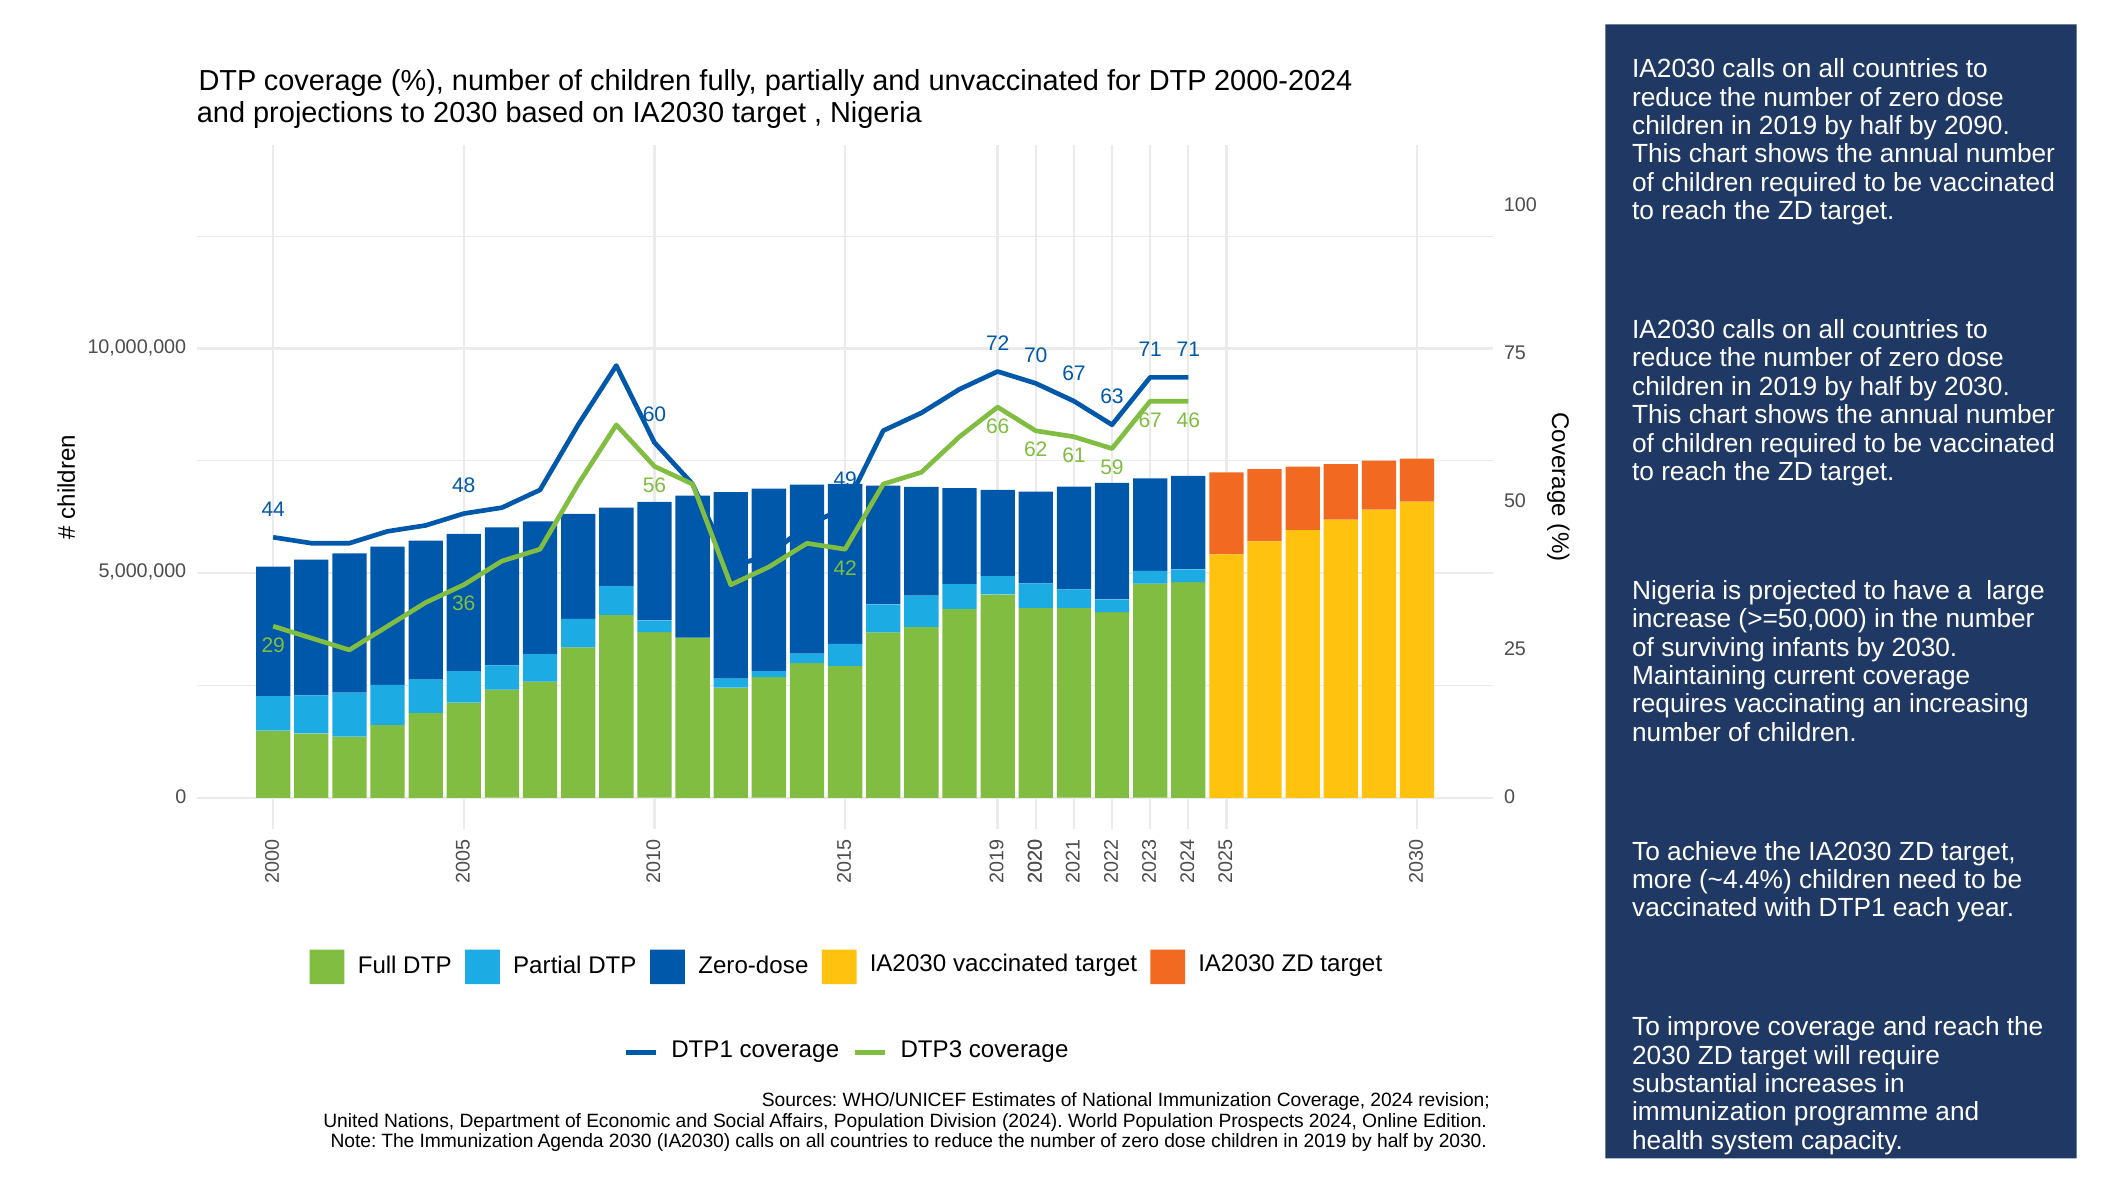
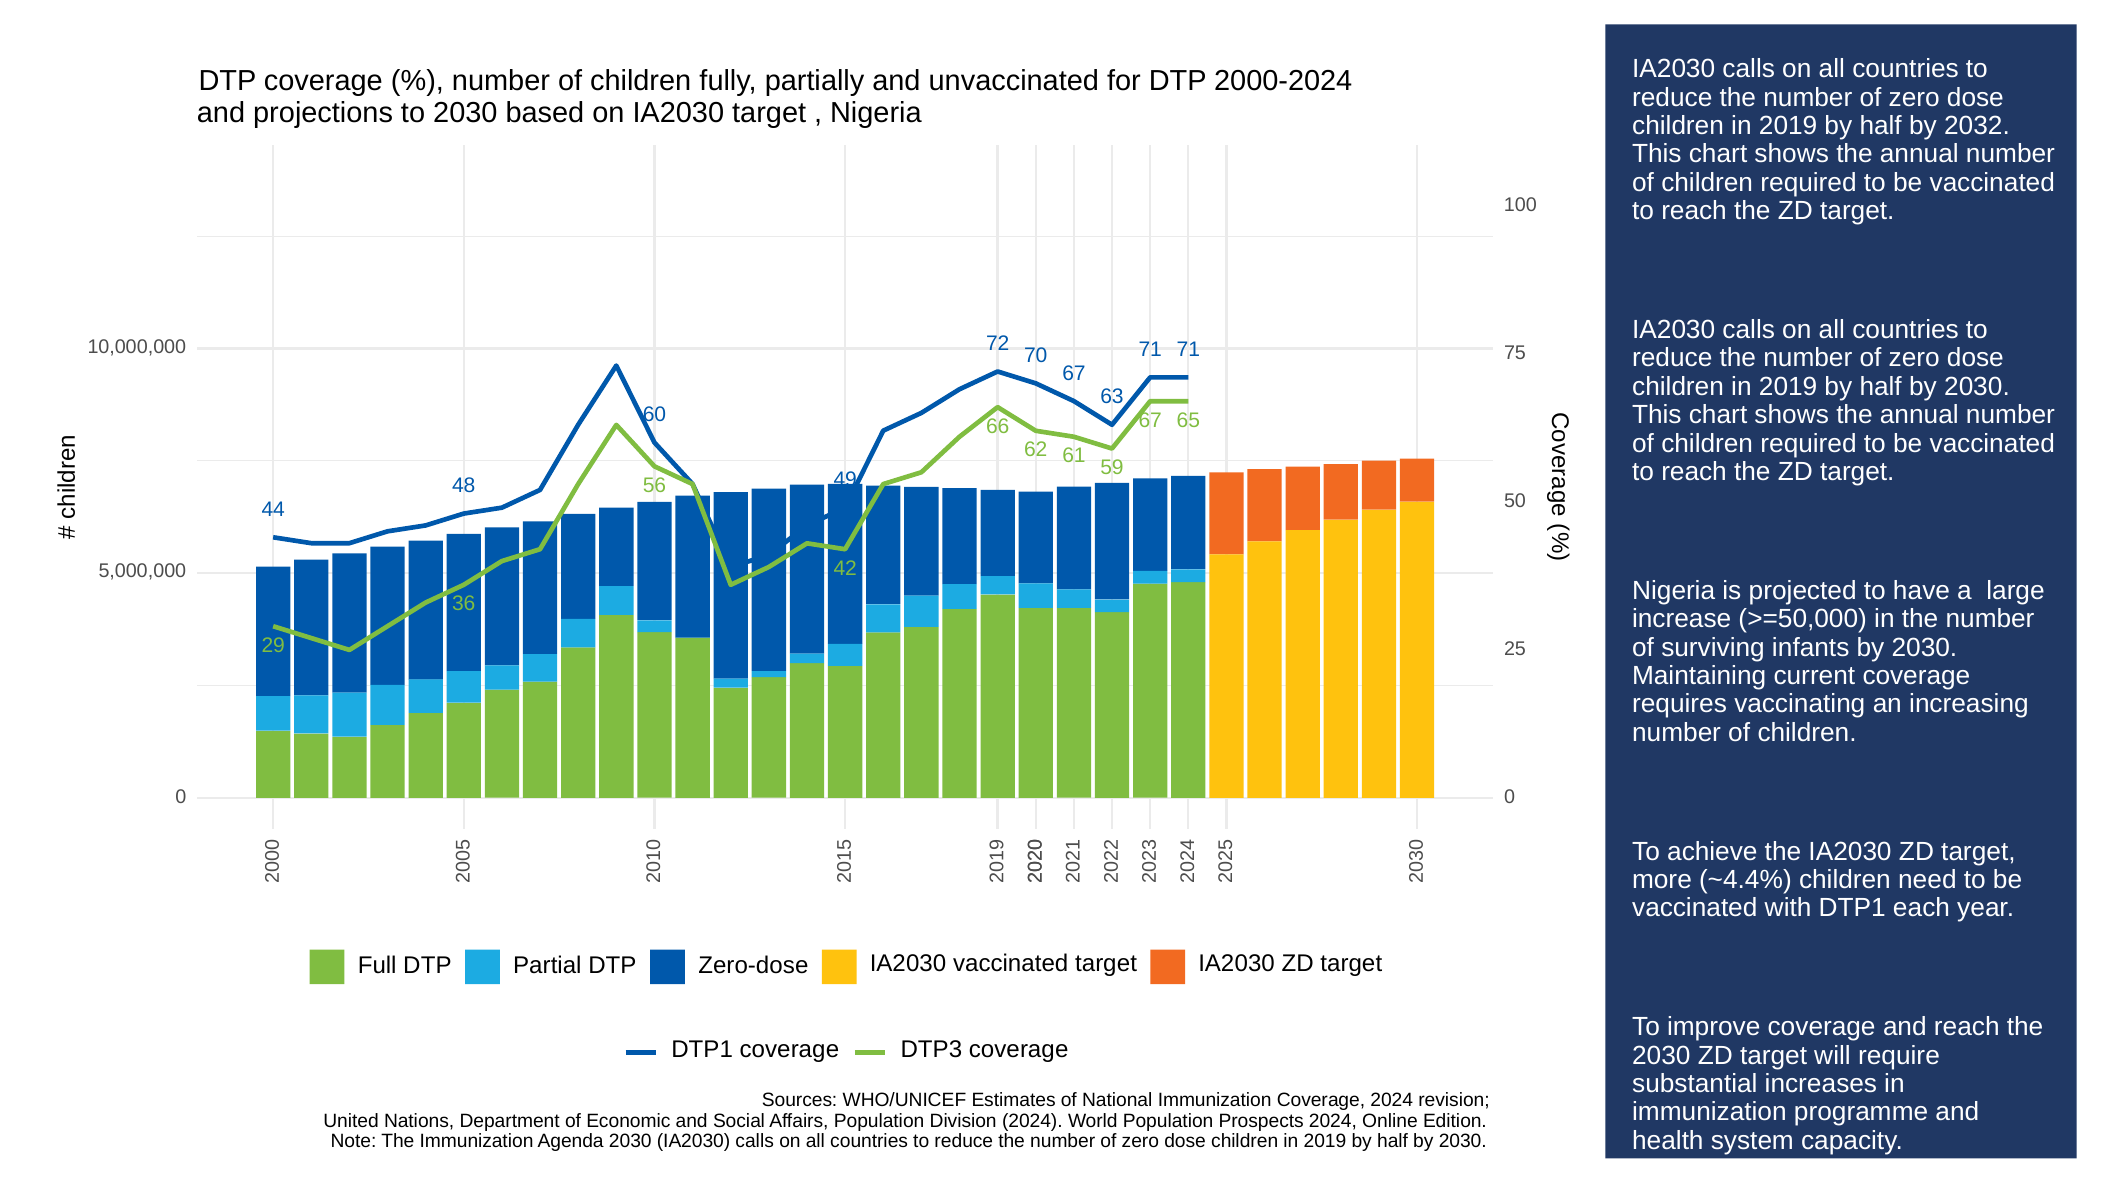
2090: 2090 -> 2032 (1977, 126)
46: 46 -> 65 (1188, 420)
